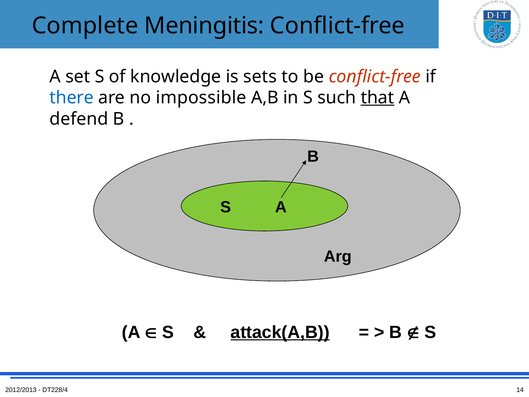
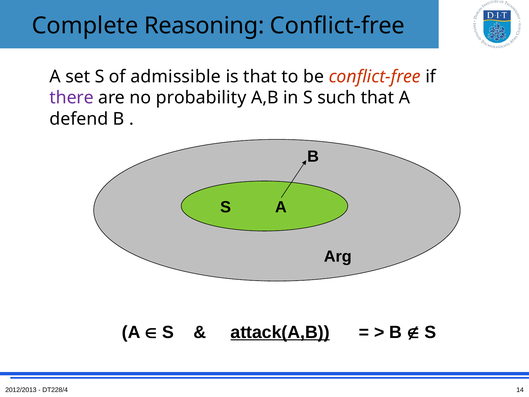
Meningitis: Meningitis -> Reasoning (204, 26)
knowledge: knowledge -> admissible (176, 76)
is sets: sets -> that (260, 76)
there colour: blue -> purple (72, 98)
impossible: impossible -> probability (201, 98)
that underline: present -> none (377, 98)
